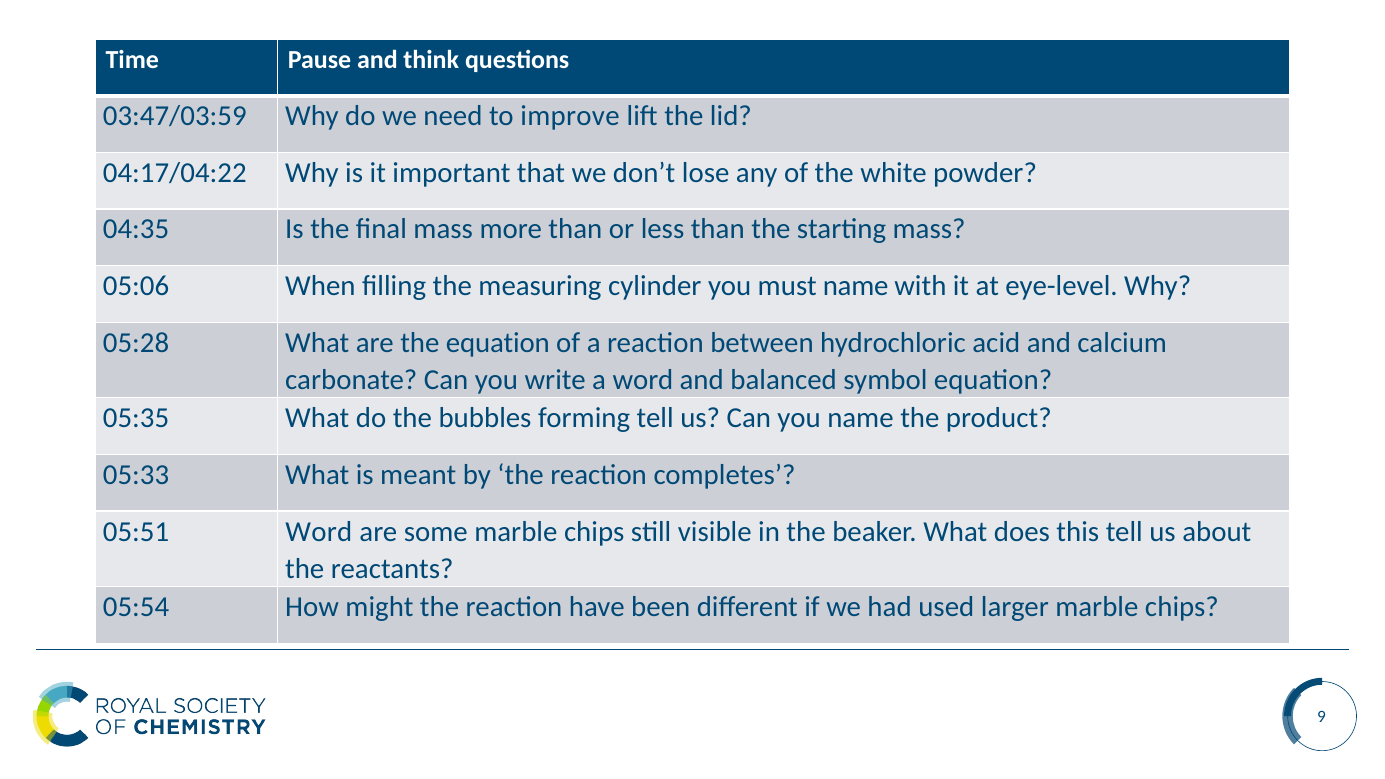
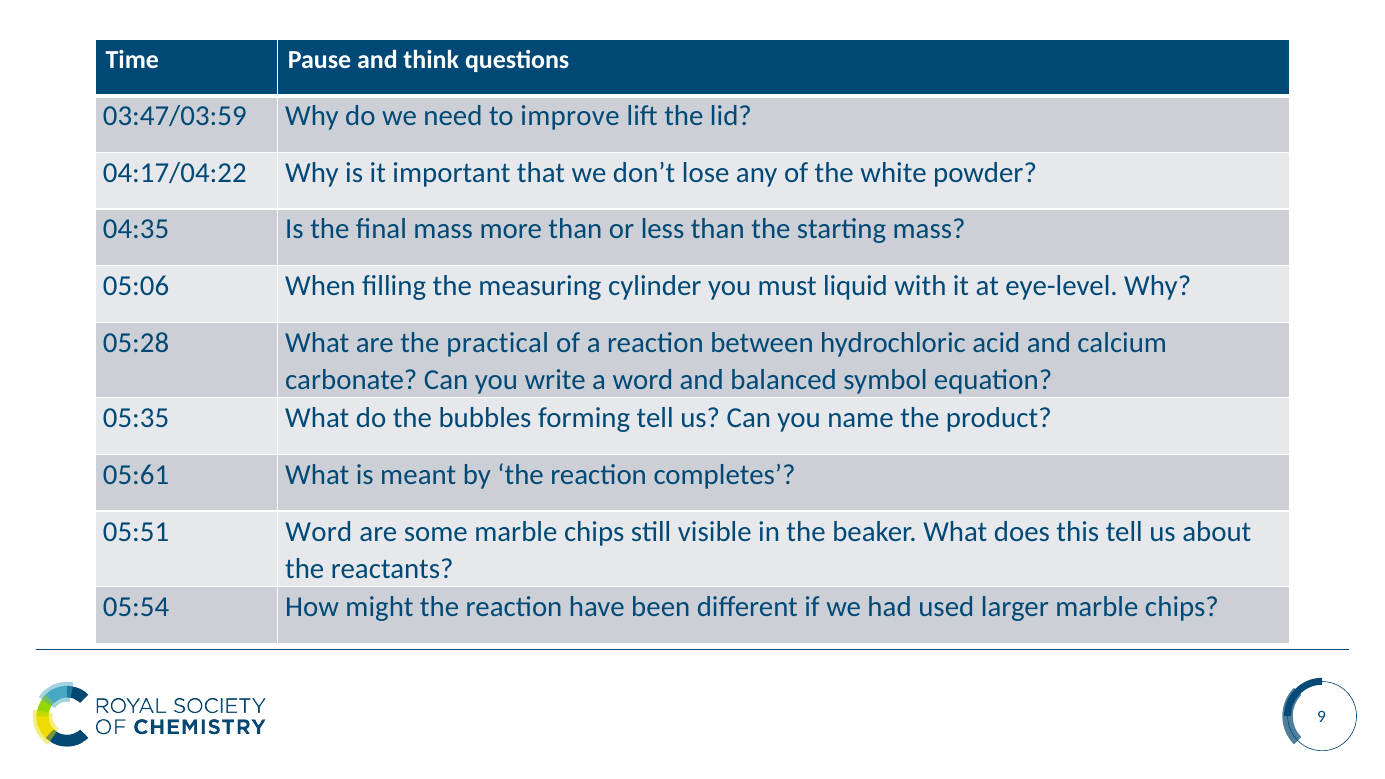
must name: name -> liquid (856, 286)
the equation: equation -> practical (498, 343)
05:33: 05:33 -> 05:61 (136, 475)
